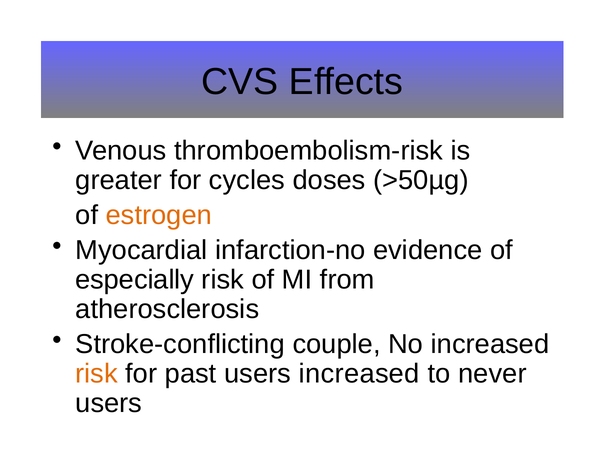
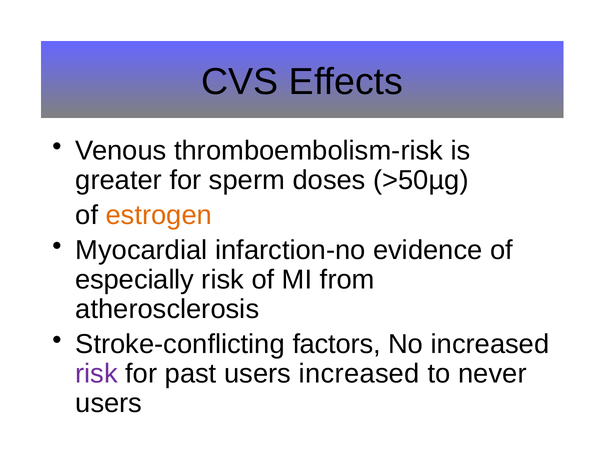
cycles: cycles -> sperm (247, 180)
couple: couple -> factors (337, 345)
risk colour: orange -> purple (97, 374)
